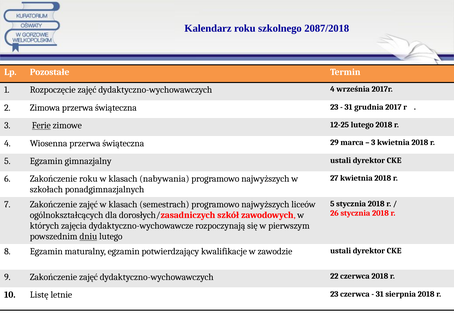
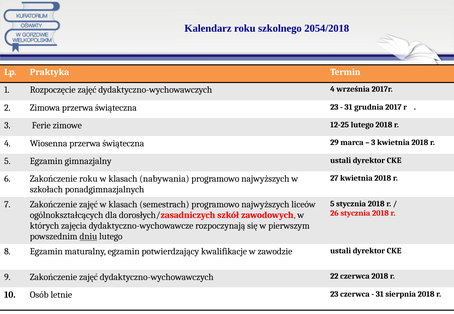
2087/2018: 2087/2018 -> 2054/2018 (327, 29)
Pozostałe: Pozostałe -> Praktyka (50, 72)
Ferie underline: present -> none (41, 126)
Listę: Listę -> Osób (39, 295)
